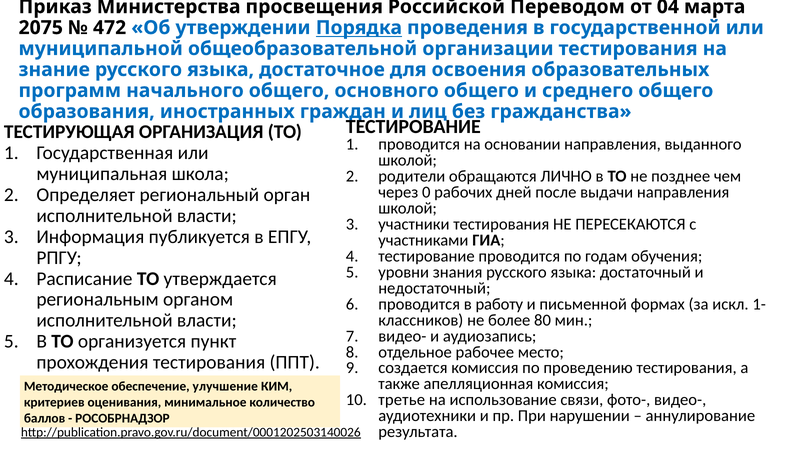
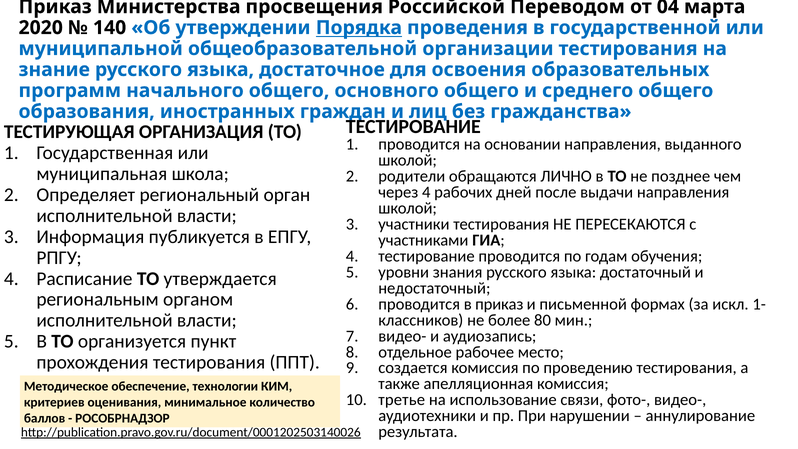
2075: 2075 -> 2020 (41, 28)
472: 472 -> 140 (110, 28)
через 0: 0 -> 4 (426, 192)
в работу: работу -> приказ (499, 304)
улучшение: улучшение -> технологии (225, 386)
